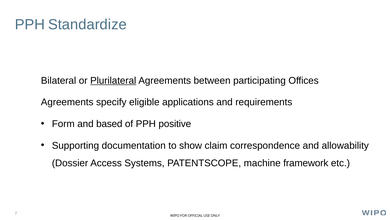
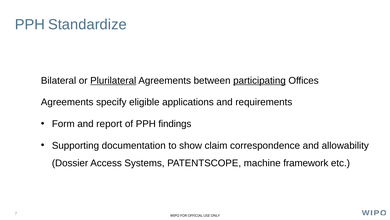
participating underline: none -> present (259, 80)
based: based -> report (109, 124)
positive: positive -> findings (175, 124)
